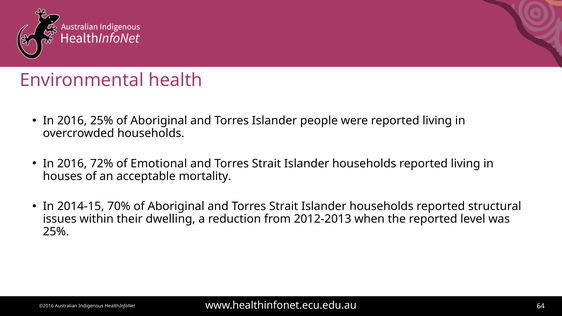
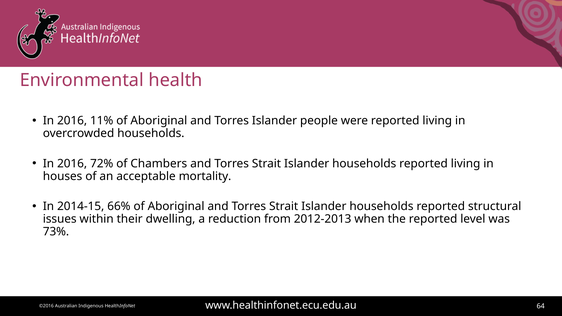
2016 25%: 25% -> 11% (102, 121)
Emotional: Emotional -> Chambers (159, 164)
70%: 70% -> 66% (119, 206)
25%: 25% -> 73% (56, 232)
